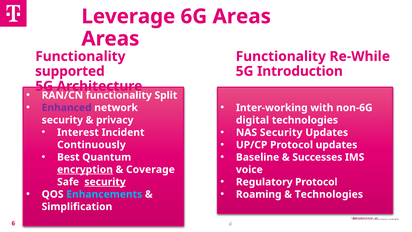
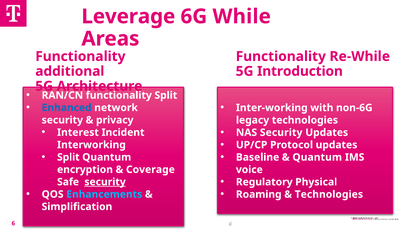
6G Areas: Areas -> While (242, 16)
supported: supported -> additional (70, 71)
Enhanced colour: purple -> blue (67, 108)
digital: digital -> legacy (253, 120)
Continuously: Continuously -> Interworking (91, 145)
Best: Best -> Split (68, 157)
Successes: Successes -> Quantum (317, 157)
encryption underline: present -> none (85, 169)
Regulatory Protocol: Protocol -> Physical (316, 182)
